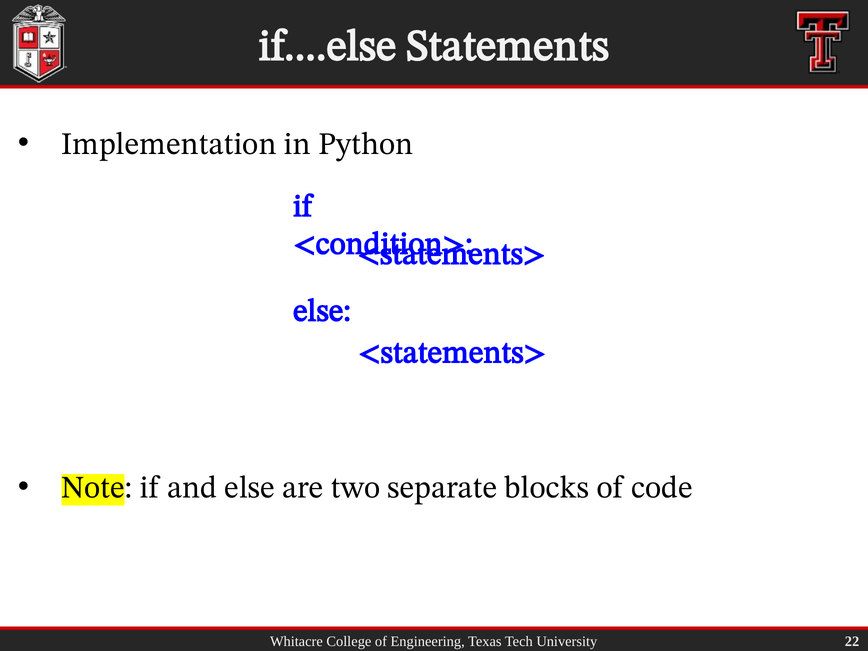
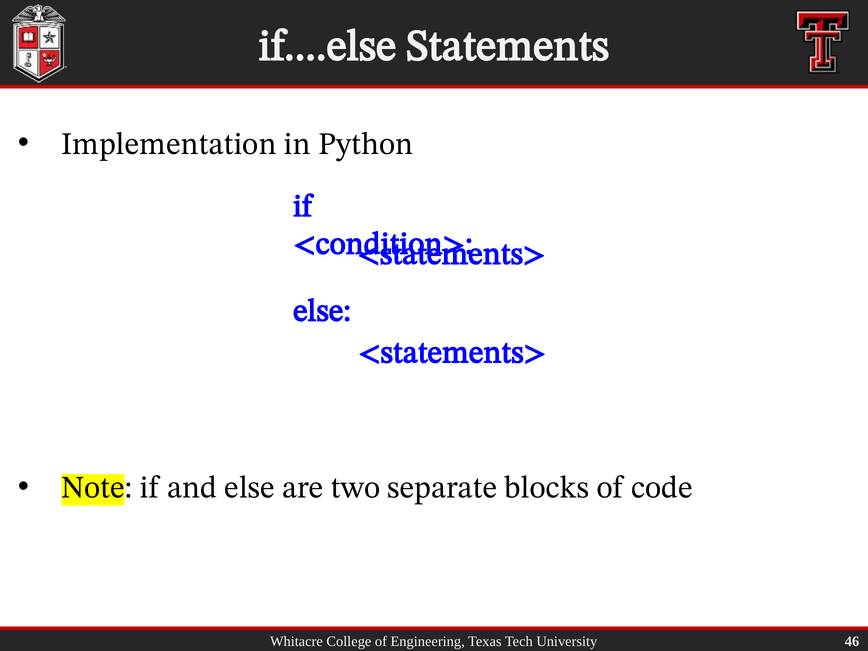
22: 22 -> 46 (852, 641)
